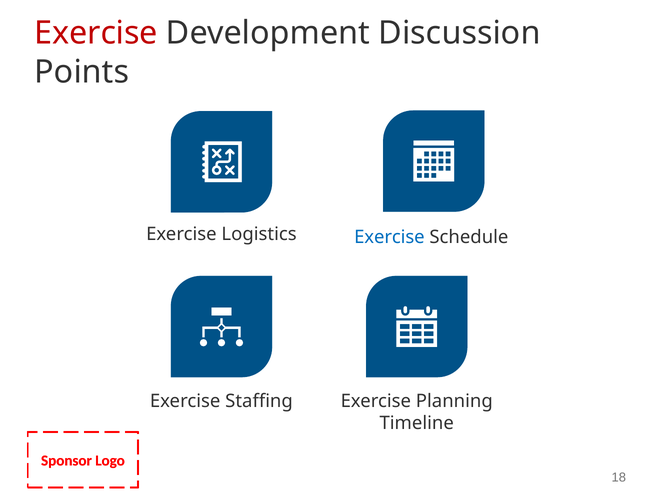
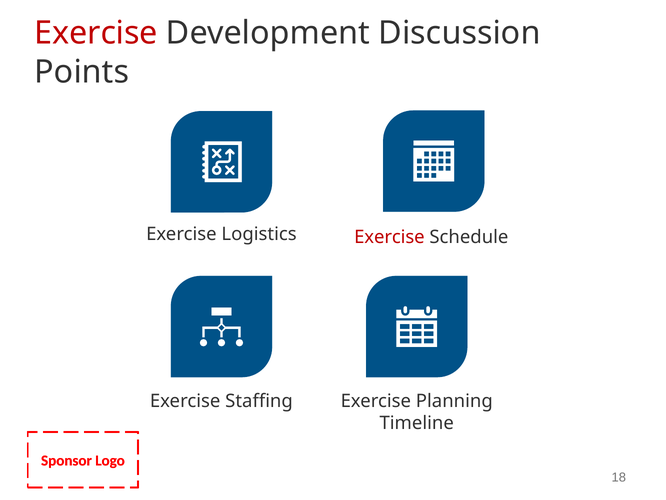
Exercise colour: blue -> red (389, 237)
